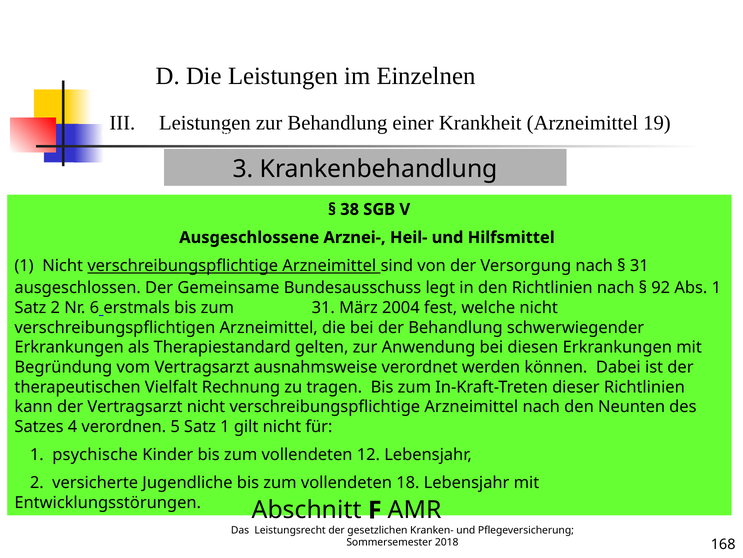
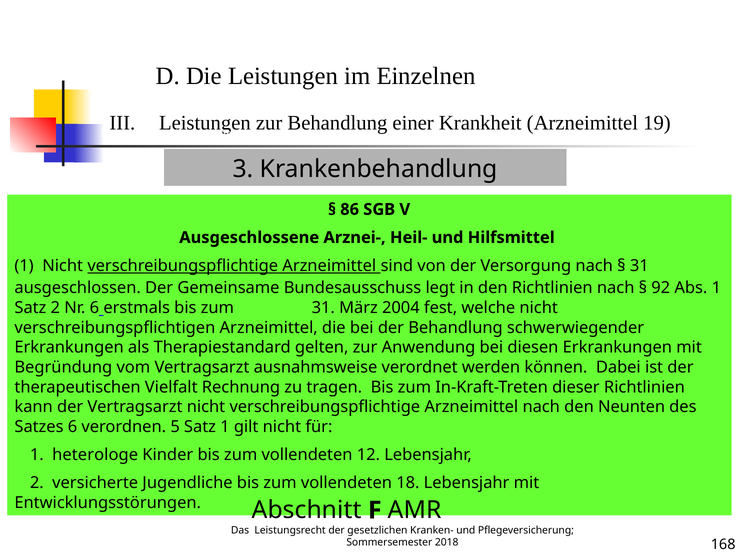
38: 38 -> 86 (350, 209)
Satzes 4: 4 -> 6 (72, 426)
psychische: psychische -> heterologe (95, 454)
